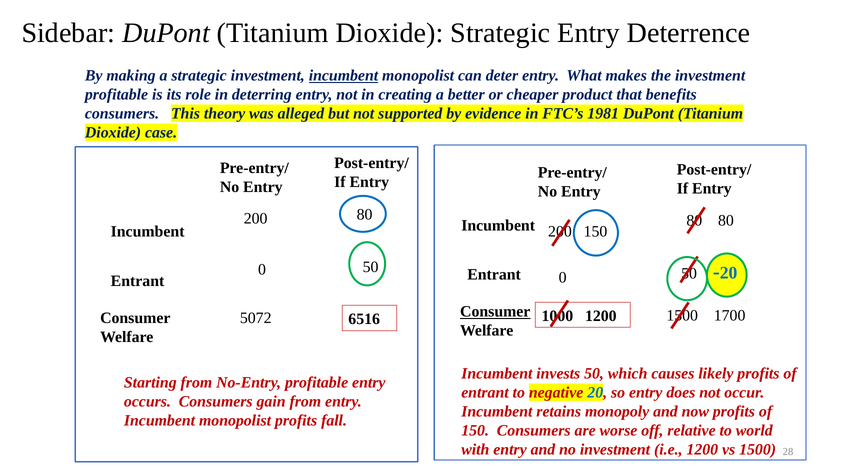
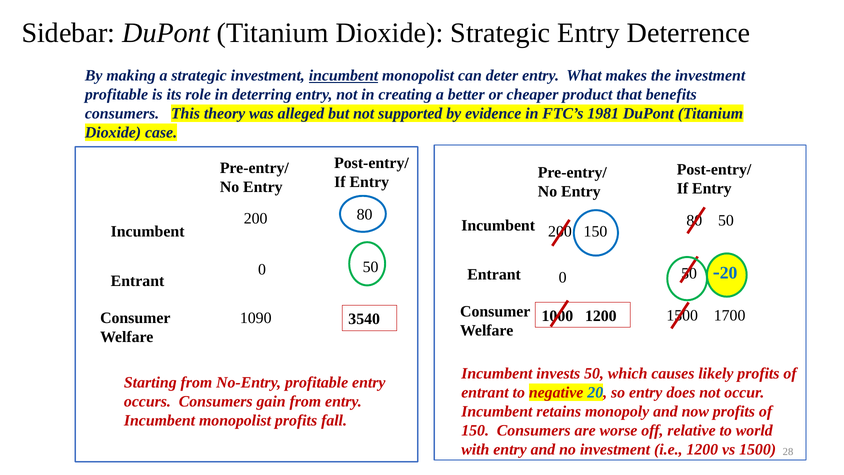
80: 80 -> 50 (726, 220)
Consumer underline: present -> none (495, 311)
5072: 5072 -> 1090 (256, 318)
6516: 6516 -> 3540 (364, 319)
